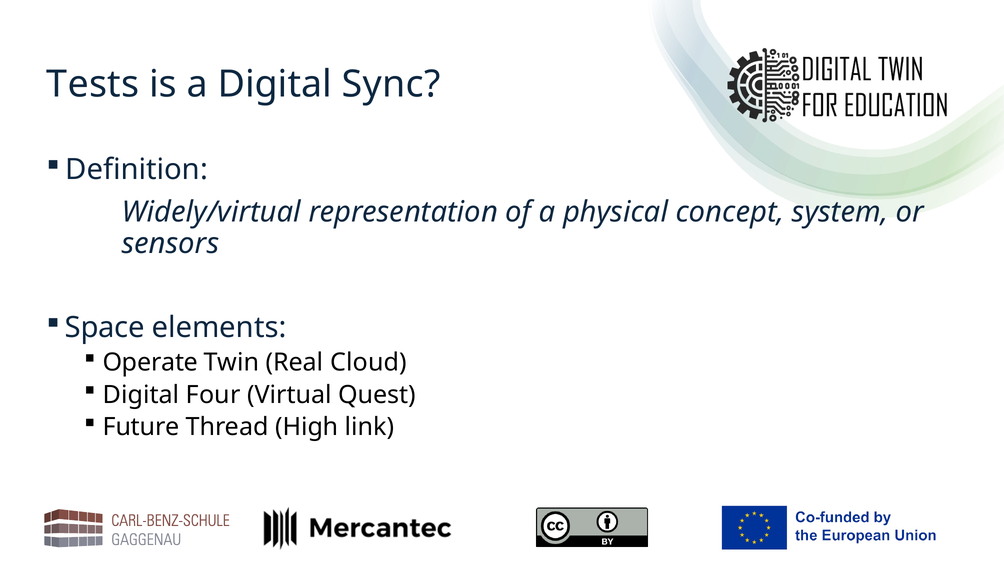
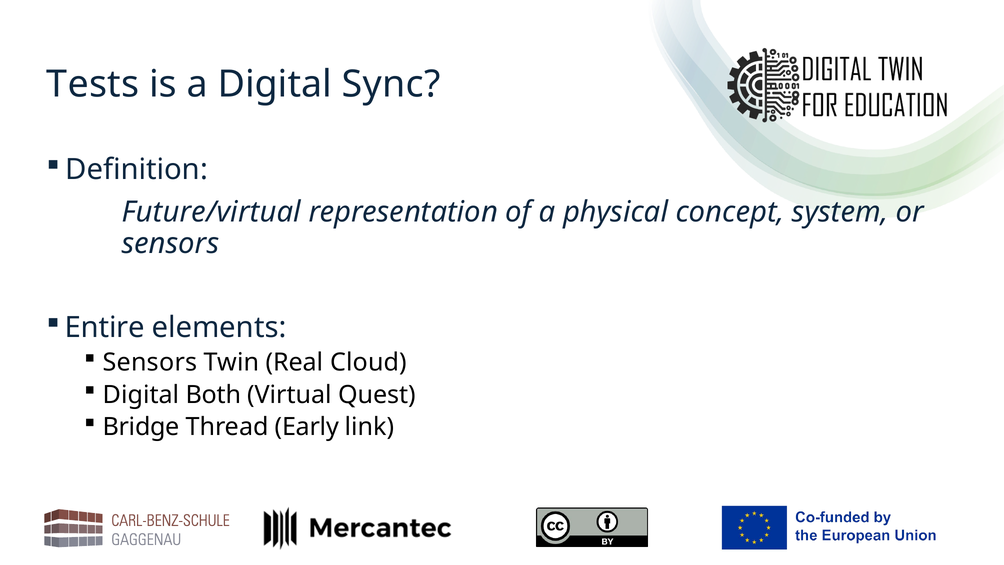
Widely/virtual: Widely/virtual -> Future/virtual (211, 212)
Space: Space -> Entire (105, 328)
Operate: Operate -> Sensors (150, 362)
Four: Four -> Both (213, 395)
Future: Future -> Bridge (141, 427)
High: High -> Early (307, 427)
